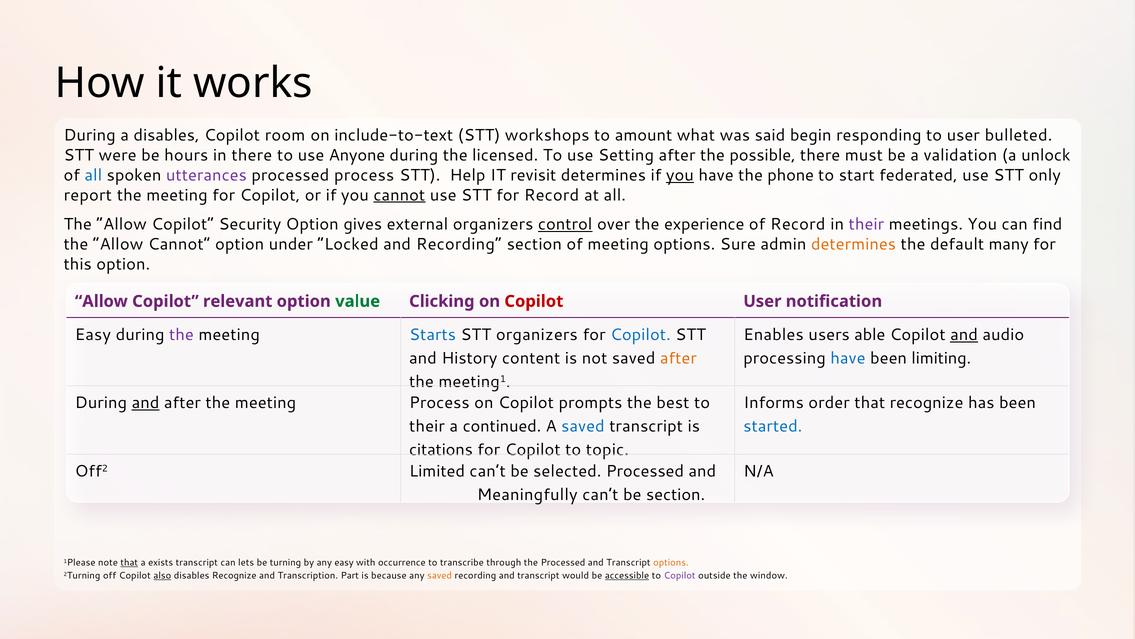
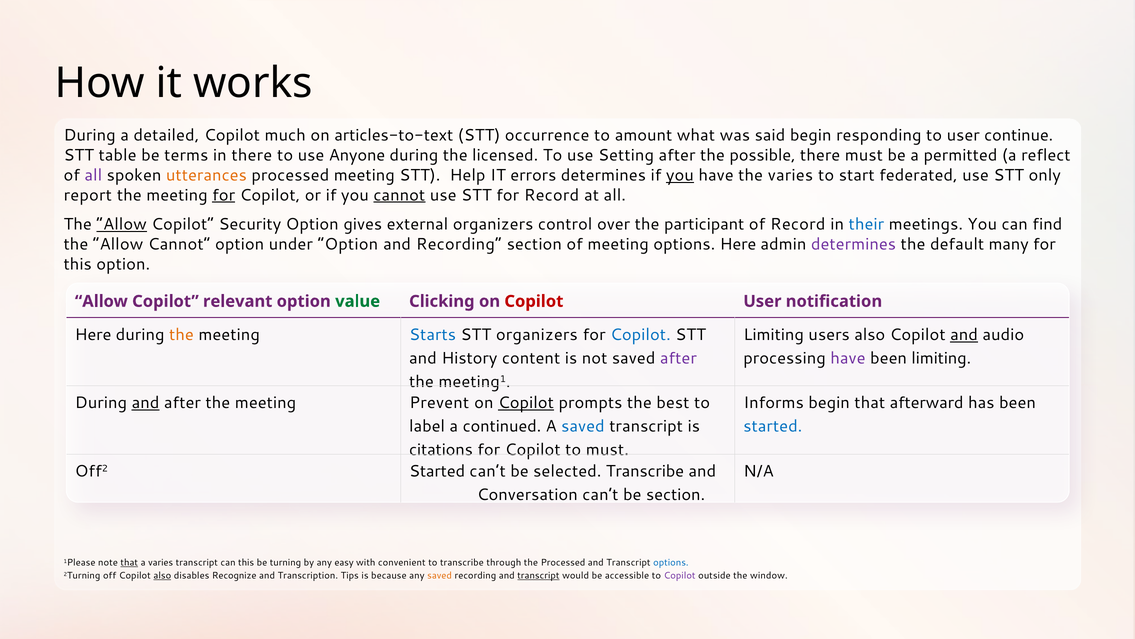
a disables: disables -> detailed (166, 135)
room: room -> much (285, 135)
include-to-text: include-to-text -> articles-to-text (394, 135)
workshops: workshops -> occurrence (547, 135)
bulleted: bulleted -> continue (1019, 135)
were: were -> table (118, 155)
hours: hours -> terms (186, 155)
validation: validation -> permitted (960, 155)
unlock: unlock -> reflect (1046, 155)
all colour: blue -> purple (93, 175)
utterances colour: purple -> orange (206, 175)
processed process: process -> meeting (364, 175)
revisit: revisit -> errors (533, 175)
the phone: phone -> varies (791, 175)
for underline: none -> present (224, 195)
Allow underline: none -> present (122, 224)
control underline: present -> none (565, 224)
experience: experience -> participant (704, 224)
their colour: purple -> blue (866, 224)
under Locked: Locked -> Option (348, 244)
options Sure: Sure -> Here (738, 244)
determines colour: orange -> purple (854, 244)
Easy: Easy -> Here (93, 334)
the colour: purple -> orange (181, 334)
Enables: Enables -> Limiting (774, 334)
users able: able -> also (870, 334)
after colour: orange -> purple (678, 358)
have colour: blue -> purple (848, 358)
meeting Process: Process -> Prevent (439, 402)
Copilot underline: none -> present (526, 402)
Informs order: order -> begin (829, 402)
that recognize: recognize -> afterward (927, 402)
their: their -> label (427, 426)
to topic: topic -> must (607, 450)
Off2 Limited: Limited -> Started (437, 471)
selected Processed: Processed -> Transcribe (645, 471)
Meaningfully: Meaningfully -> Conversation (527, 494)
a exists: exists -> varies (161, 562)
can lets: lets -> this (246, 562)
occurrence: occurrence -> convenient (402, 562)
options colour: orange -> blue (671, 562)
Part: Part -> Tips (350, 575)
transcript underline: none -> present (538, 575)
accessible underline: present -> none (627, 575)
